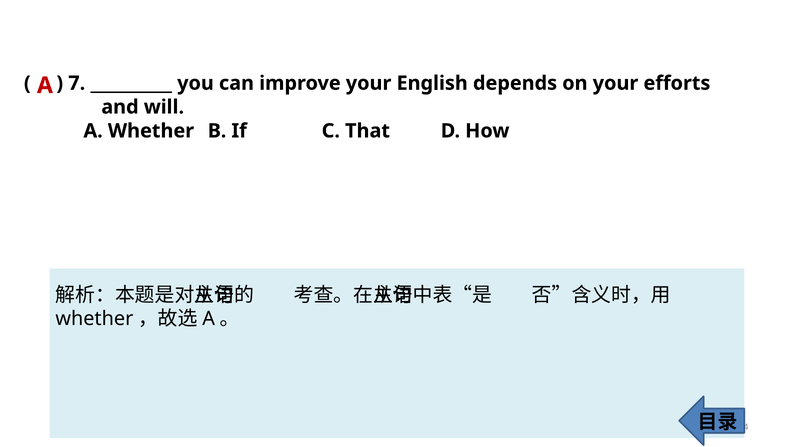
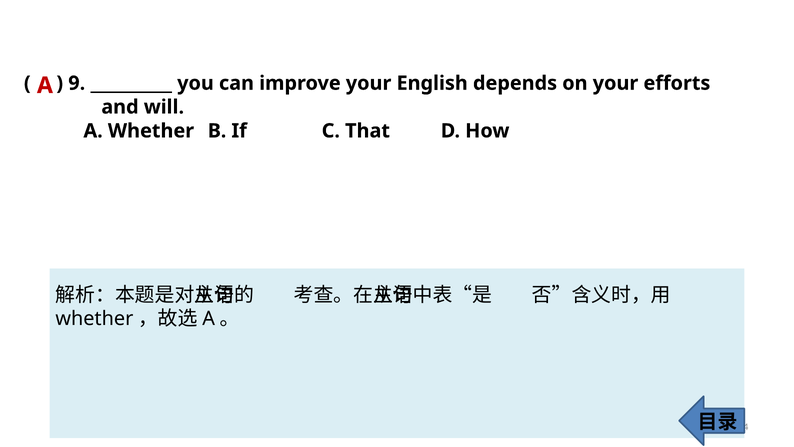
7: 7 -> 9 (77, 83)
